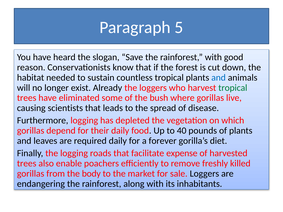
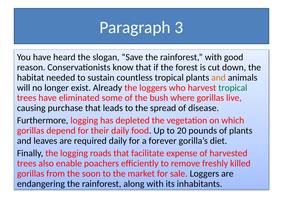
5: 5 -> 3 (179, 27)
and colour: blue -> orange (219, 78)
scientists: scientists -> purchase (65, 108)
40: 40 -> 20 (182, 131)
body: body -> soon (91, 174)
